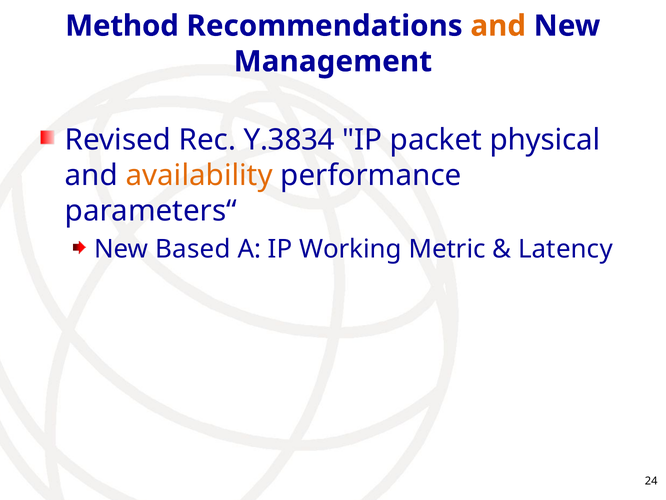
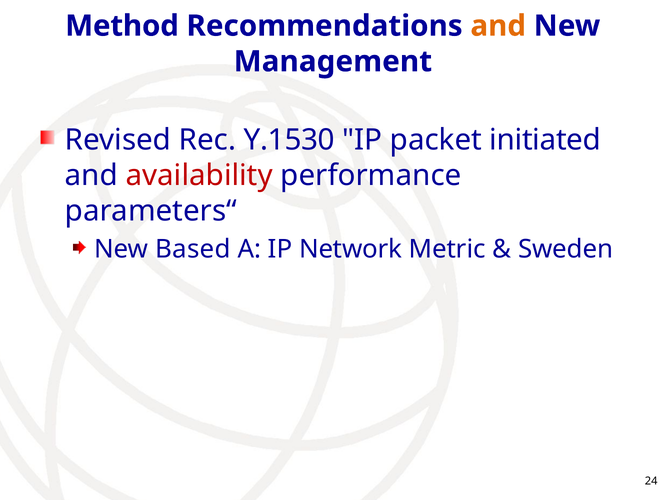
Y.3834: Y.3834 -> Y.1530 (289, 140)
physical: physical -> initiated (545, 140)
availability colour: orange -> red (199, 175)
Working: Working -> Network (351, 249)
Latency: Latency -> Sweden (566, 249)
